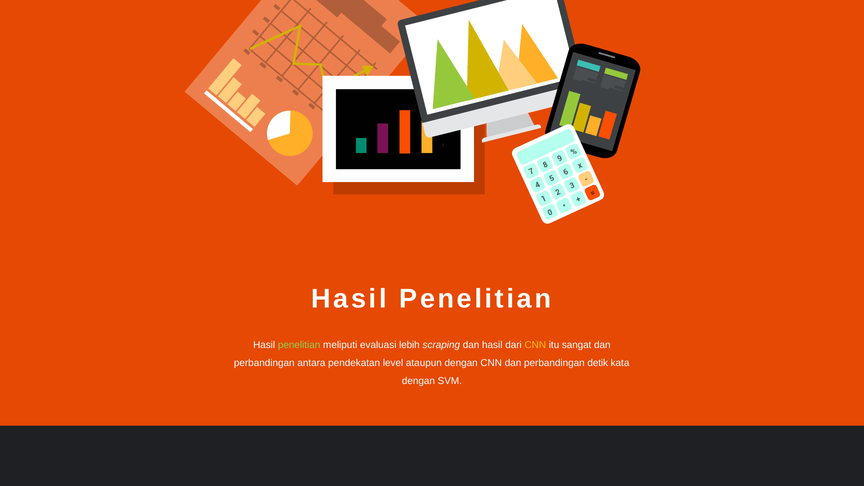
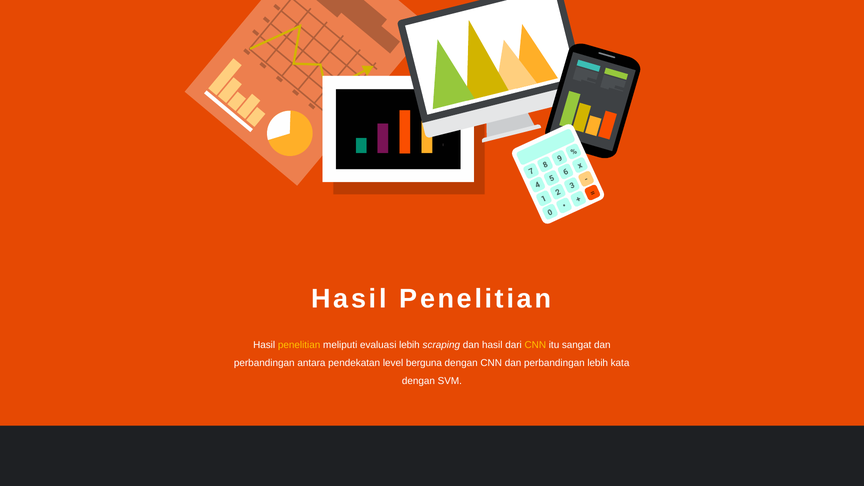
penelitian colour: light green -> yellow (299, 345)
ataupun: ataupun -> berguna (424, 363)
perbandingan detik: detik -> lebih (598, 363)
